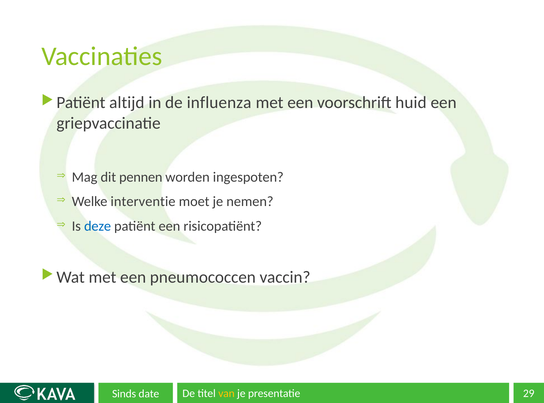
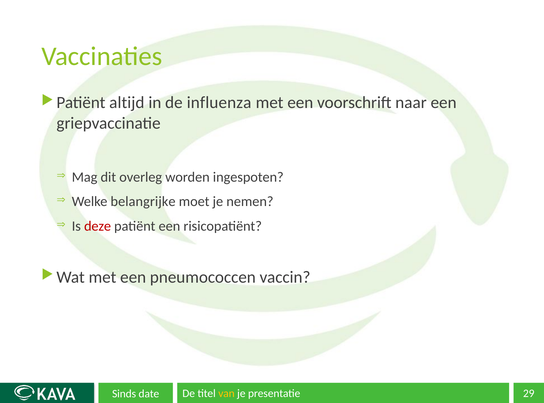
huid: huid -> naar (411, 103)
pennen: pennen -> overleg (141, 177)
interventie: interventie -> belangrijke (143, 202)
deze colour: blue -> red (98, 226)
